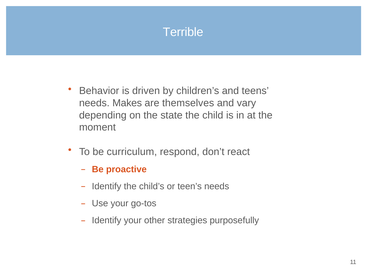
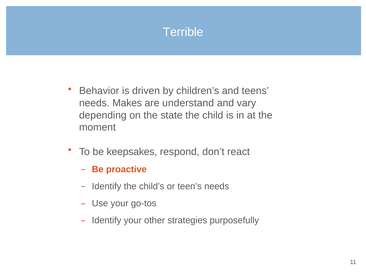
themselves: themselves -> understand (188, 103)
curriculum: curriculum -> keepsakes (132, 152)
